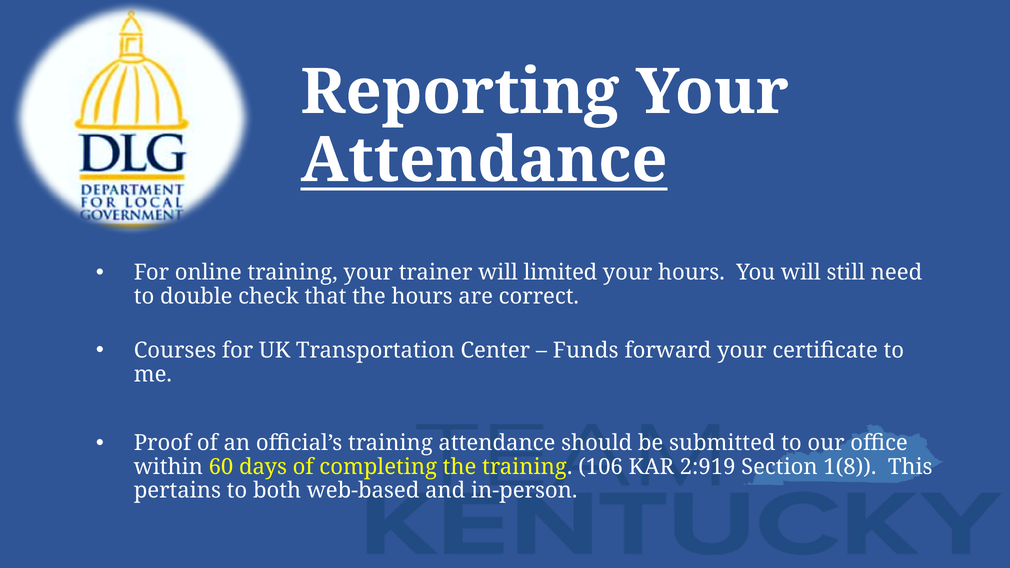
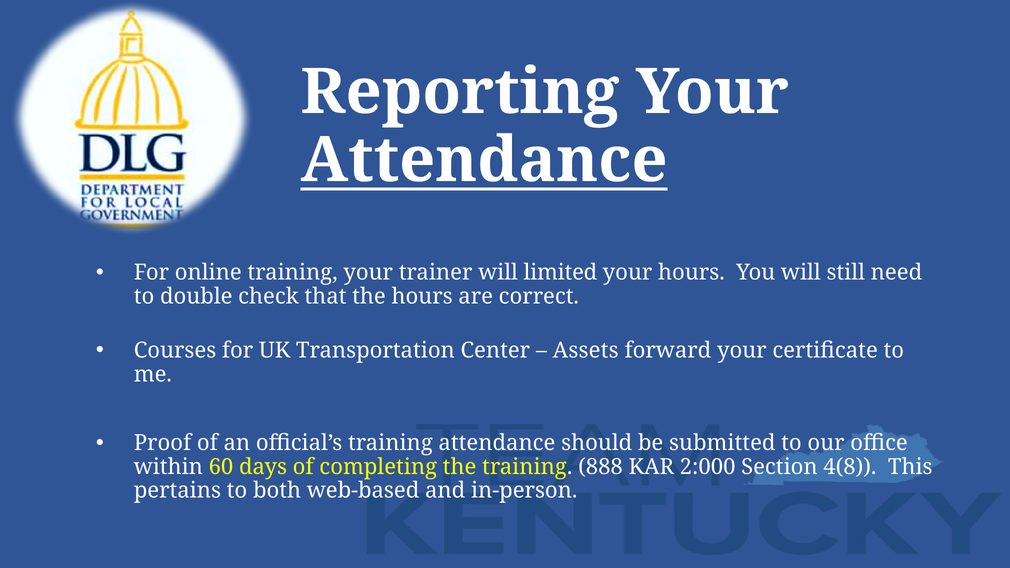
Funds: Funds -> Assets (586, 350)
106: 106 -> 888 (601, 467)
2:919: 2:919 -> 2:000 (708, 467)
1(8: 1(8 -> 4(8 (850, 467)
